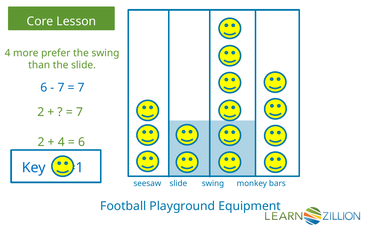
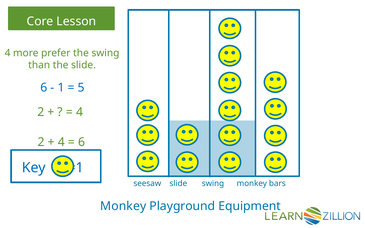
7: 7 -> 1 (61, 88)
7: 7 -> 5 (81, 88)
7: 7 -> 4 (80, 112)
Football: Football -> Monkey (123, 206)
